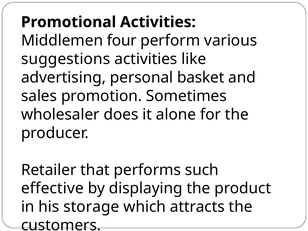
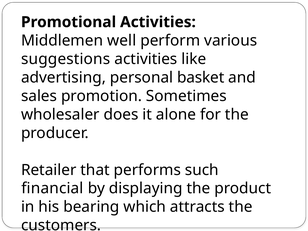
four: four -> well (122, 41)
effective: effective -> financial (52, 188)
storage: storage -> bearing (91, 207)
